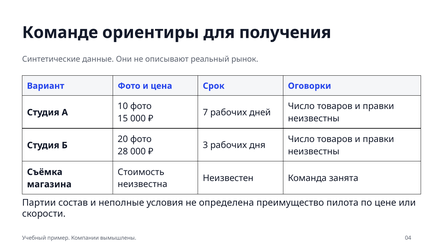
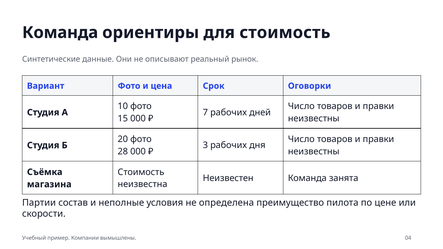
Команде: Команде -> Команда (60, 33)
для получения: получения -> стоимость (285, 33)
